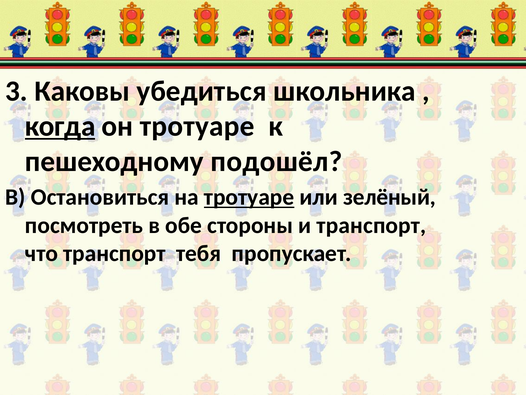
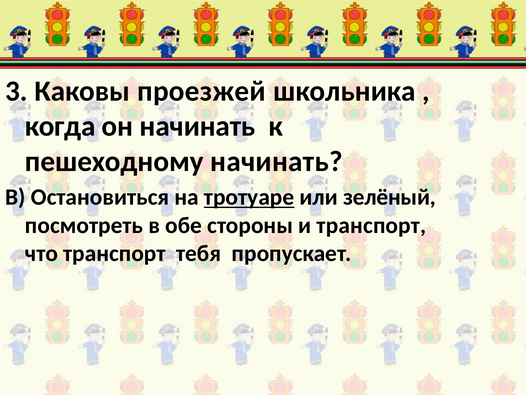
убедиться: убедиться -> проезжей (201, 91)
когда underline: present -> none (60, 126)
он тротуаре: тротуаре -> начинать (198, 126)
пешеходному подошёл: подошёл -> начинать (276, 161)
